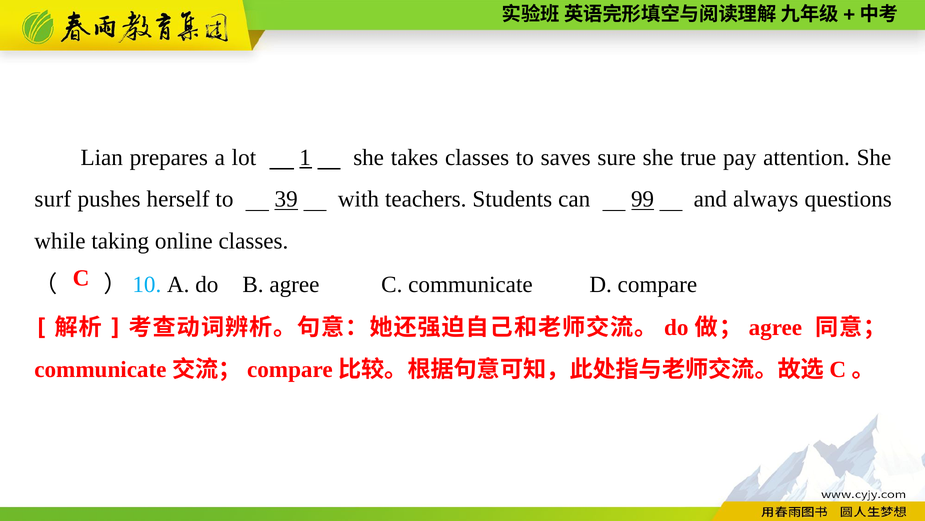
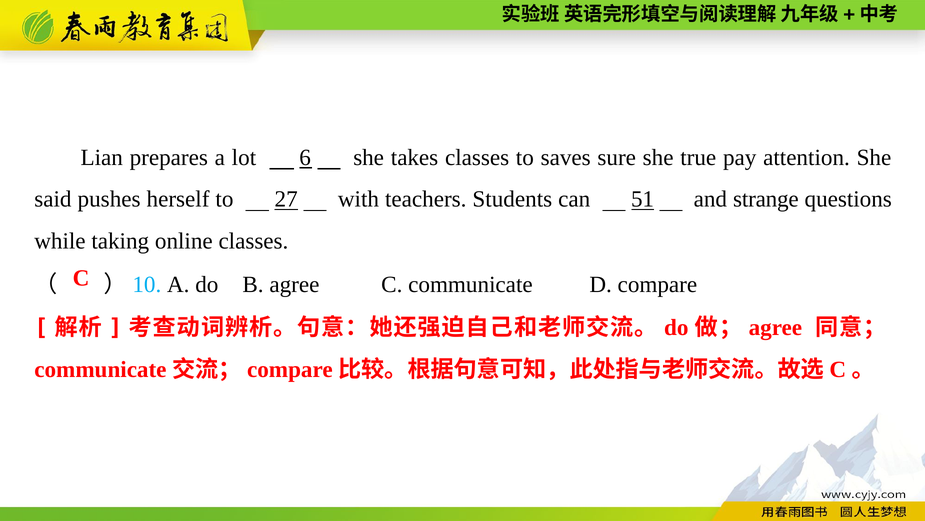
1: 1 -> 6 (305, 157)
surf: surf -> said (53, 199)
39: 39 -> 27 (286, 199)
99: 99 -> 51 (643, 199)
always: always -> strange (766, 199)
